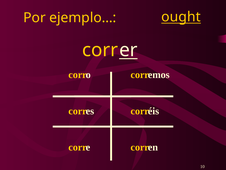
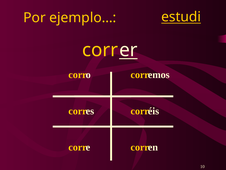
ought: ought -> estudi (181, 17)
